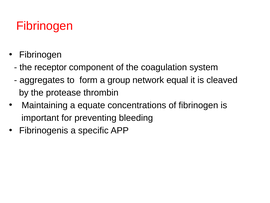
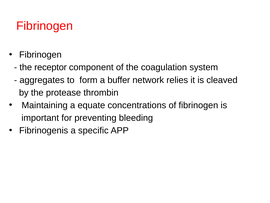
group: group -> buffer (119, 80)
equal: equal -> relies (177, 80)
